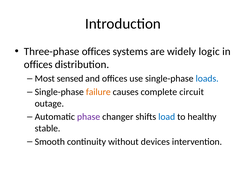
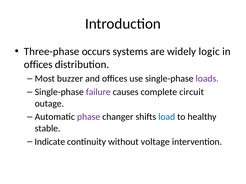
Three-phase offices: offices -> occurs (96, 52)
sensed: sensed -> buzzer (70, 79)
loads colour: blue -> purple (207, 79)
failure colour: orange -> purple (98, 92)
Smooth: Smooth -> Indicate (50, 142)
devices: devices -> voltage (155, 142)
